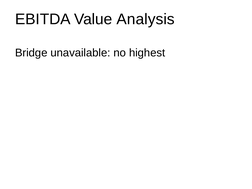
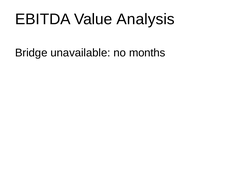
highest: highest -> months (147, 53)
